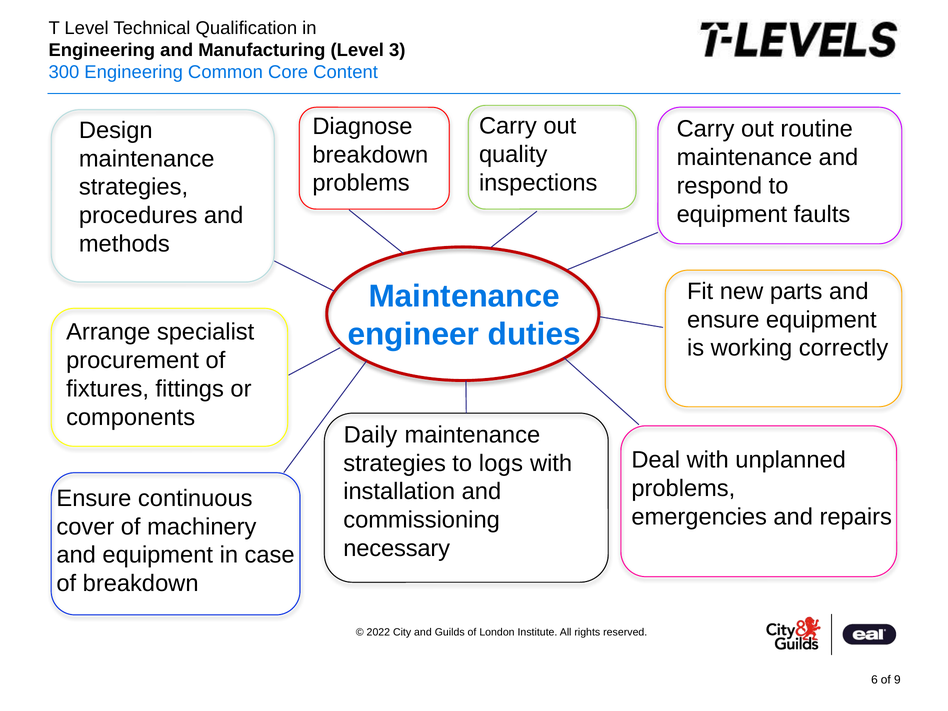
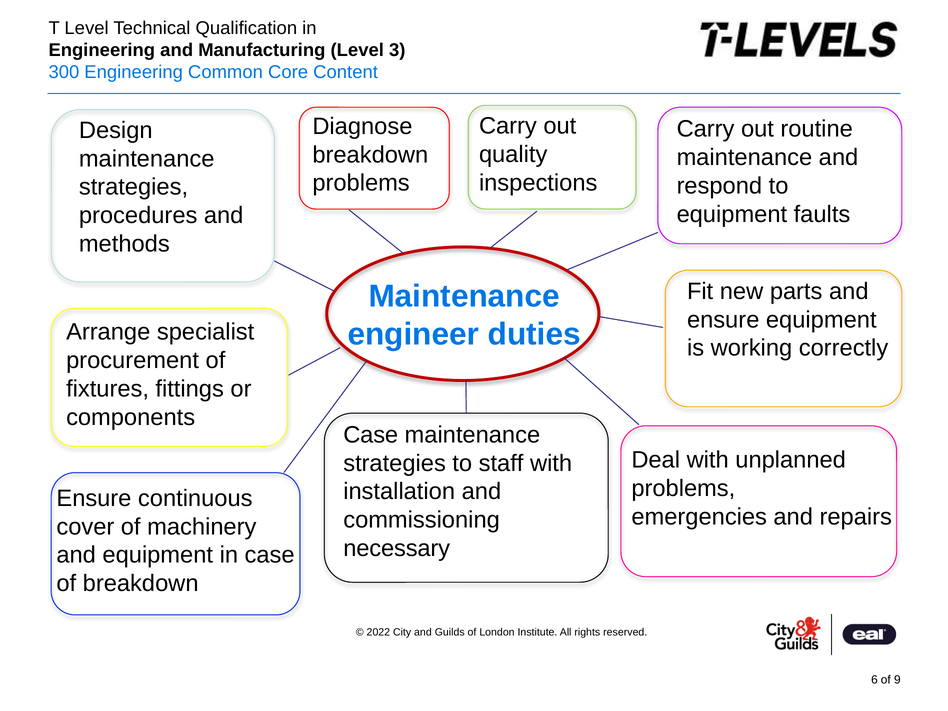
Daily: Daily -> Case (371, 435)
logs: logs -> staff (501, 463)
